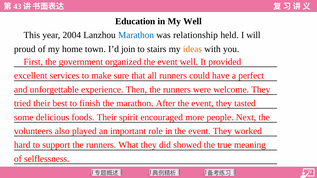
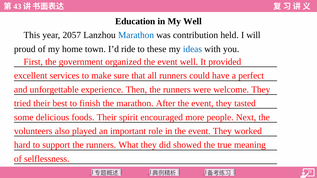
2004: 2004 -> 2057 (72, 35)
relationship: relationship -> contribution (196, 35)
join: join -> ride (128, 49)
stairs: stairs -> these (157, 49)
ideas colour: orange -> blue (192, 49)
